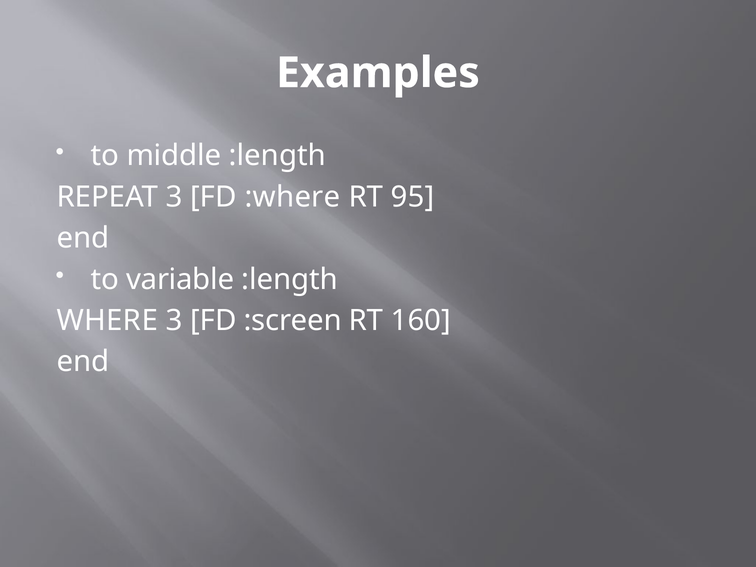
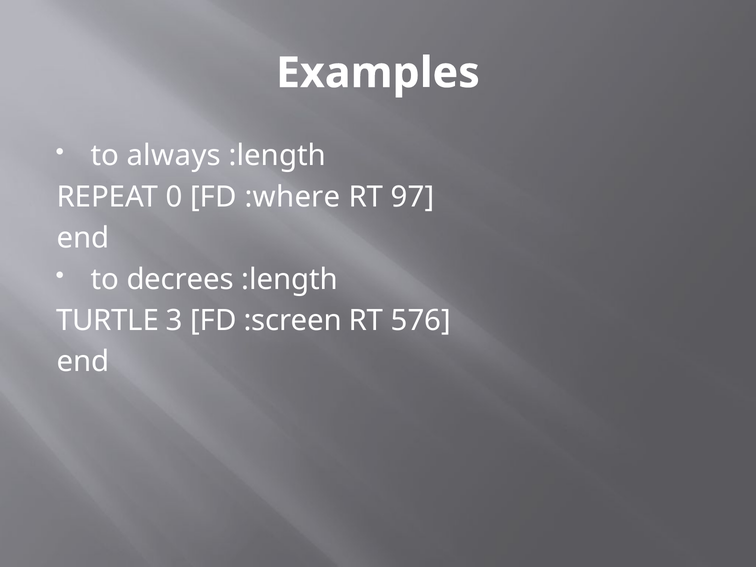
middle: middle -> always (174, 156)
REPEAT 3: 3 -> 0 (174, 197)
95: 95 -> 97 (413, 197)
variable: variable -> decrees (180, 279)
WHERE: WHERE -> TURTLE (108, 320)
160: 160 -> 576 (421, 320)
